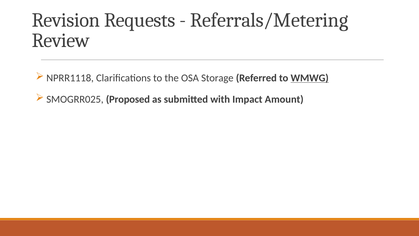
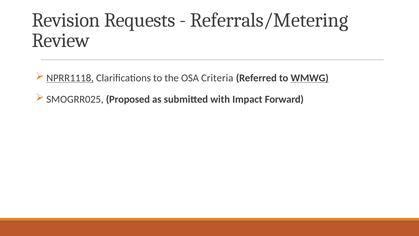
NPRR1118 underline: none -> present (70, 78)
Storage: Storage -> Criteria (217, 78)
Amount: Amount -> Forward (284, 99)
